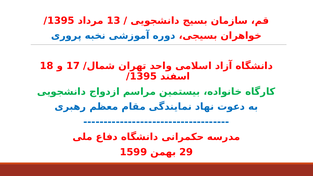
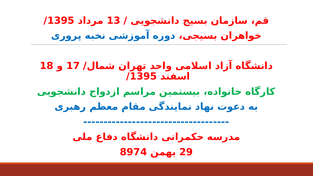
1599: 1599 -> 8974 (133, 152)
